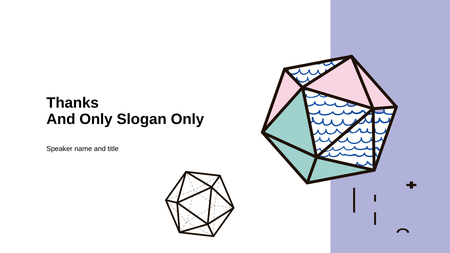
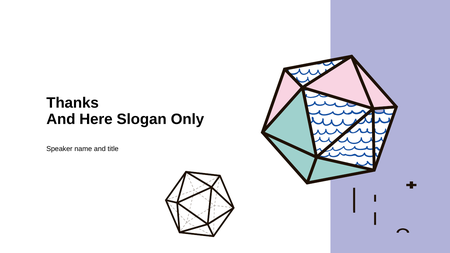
And Only: Only -> Here (96, 119)
